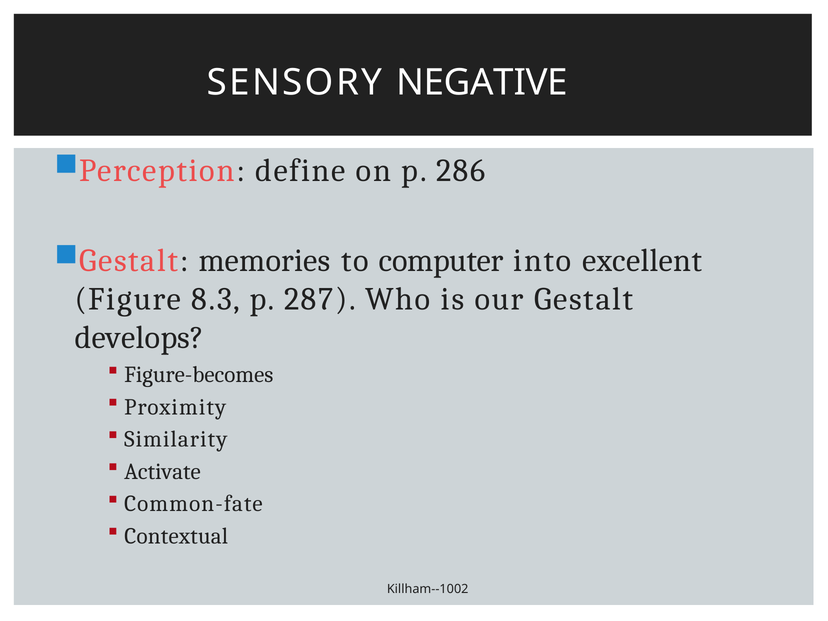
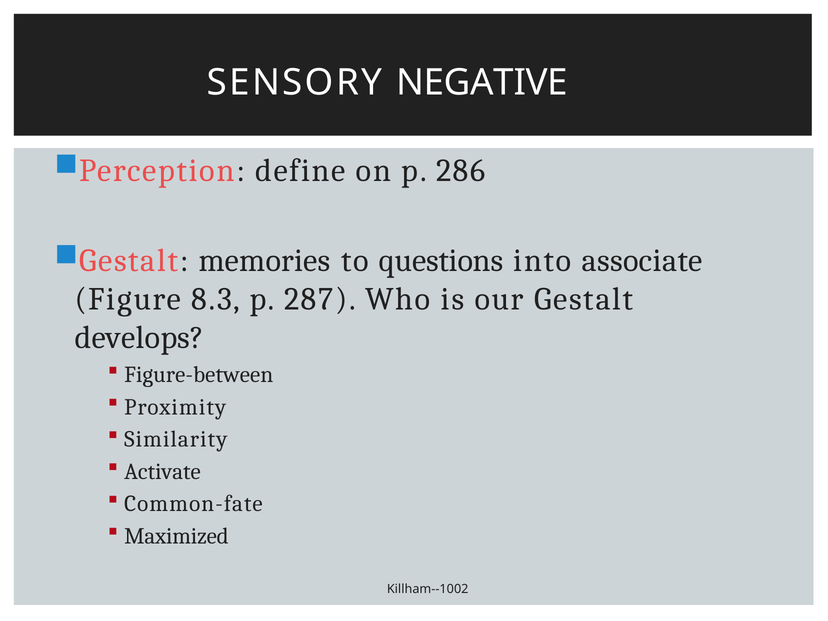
computer: computer -> questions (441, 261)
excellent: excellent -> associate (642, 261)
Figure-becomes: Figure-becomes -> Figure-between (199, 375)
Contextual: Contextual -> Maximized (176, 536)
